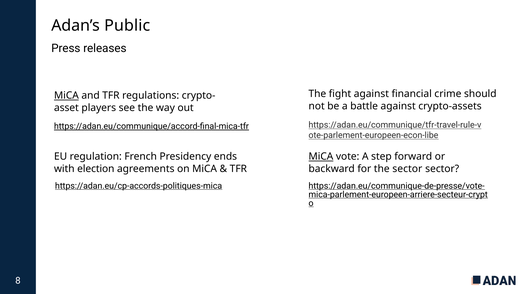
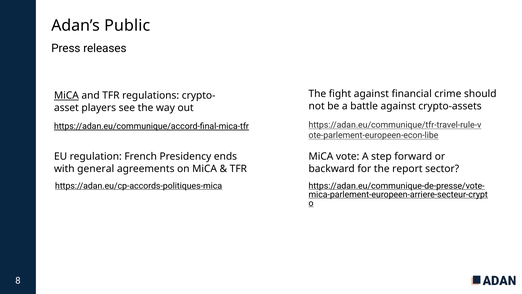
MiCA underline: present -> none (321, 156)
election: election -> general (96, 169)
the sector: sector -> report (407, 169)
